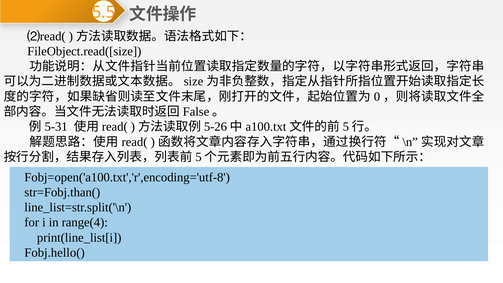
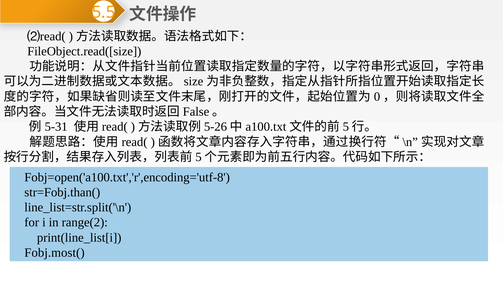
range(4: range(4 -> range(2 (85, 222)
Fobj.hello(: Fobj.hello( -> Fobj.most( (55, 253)
